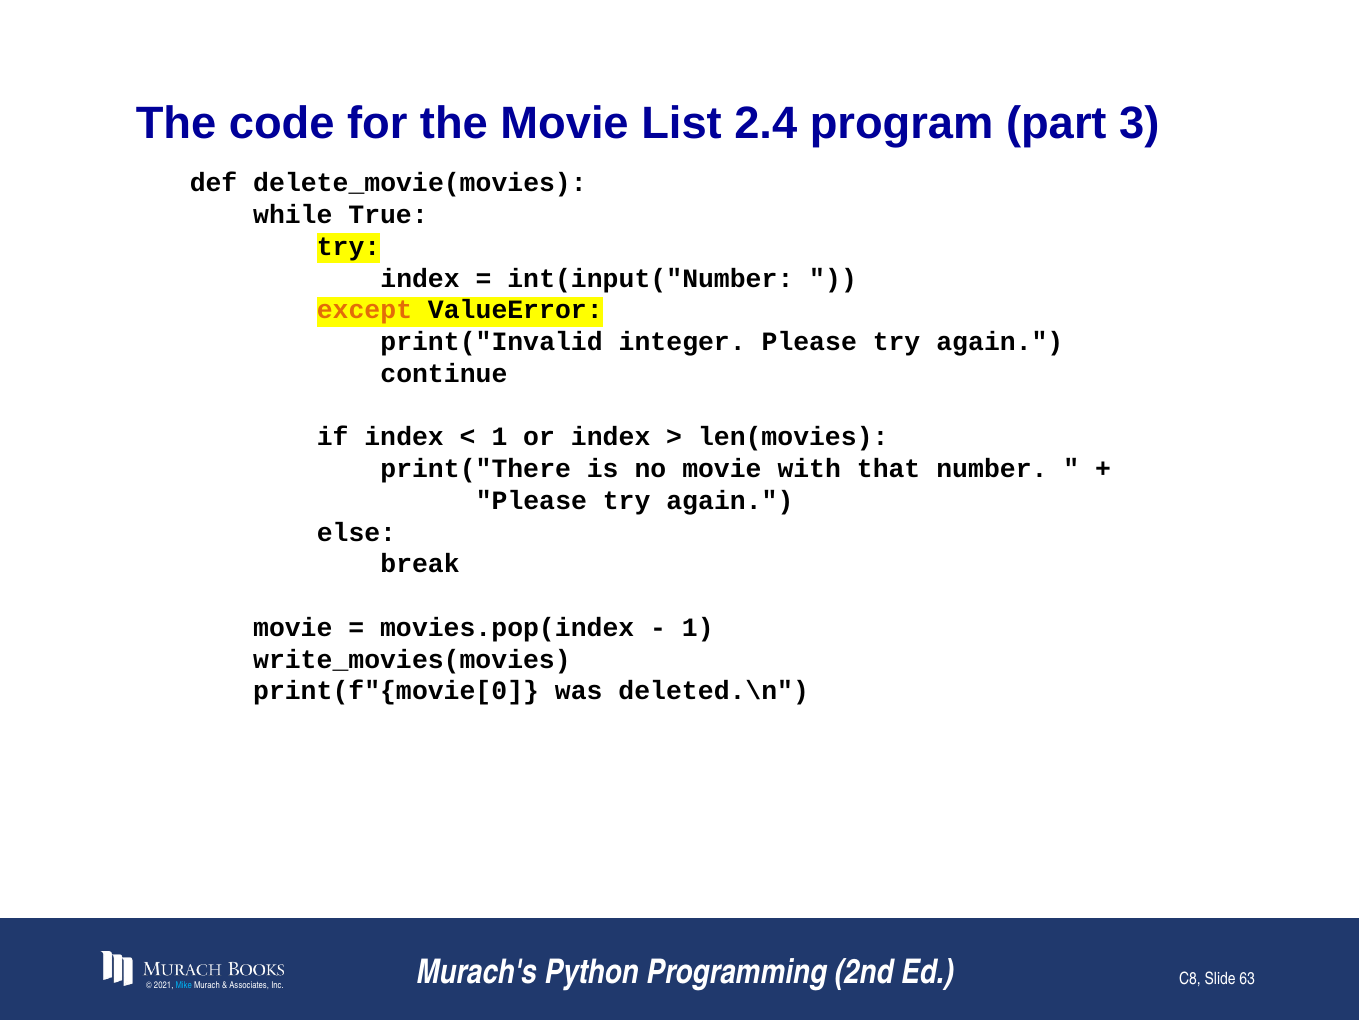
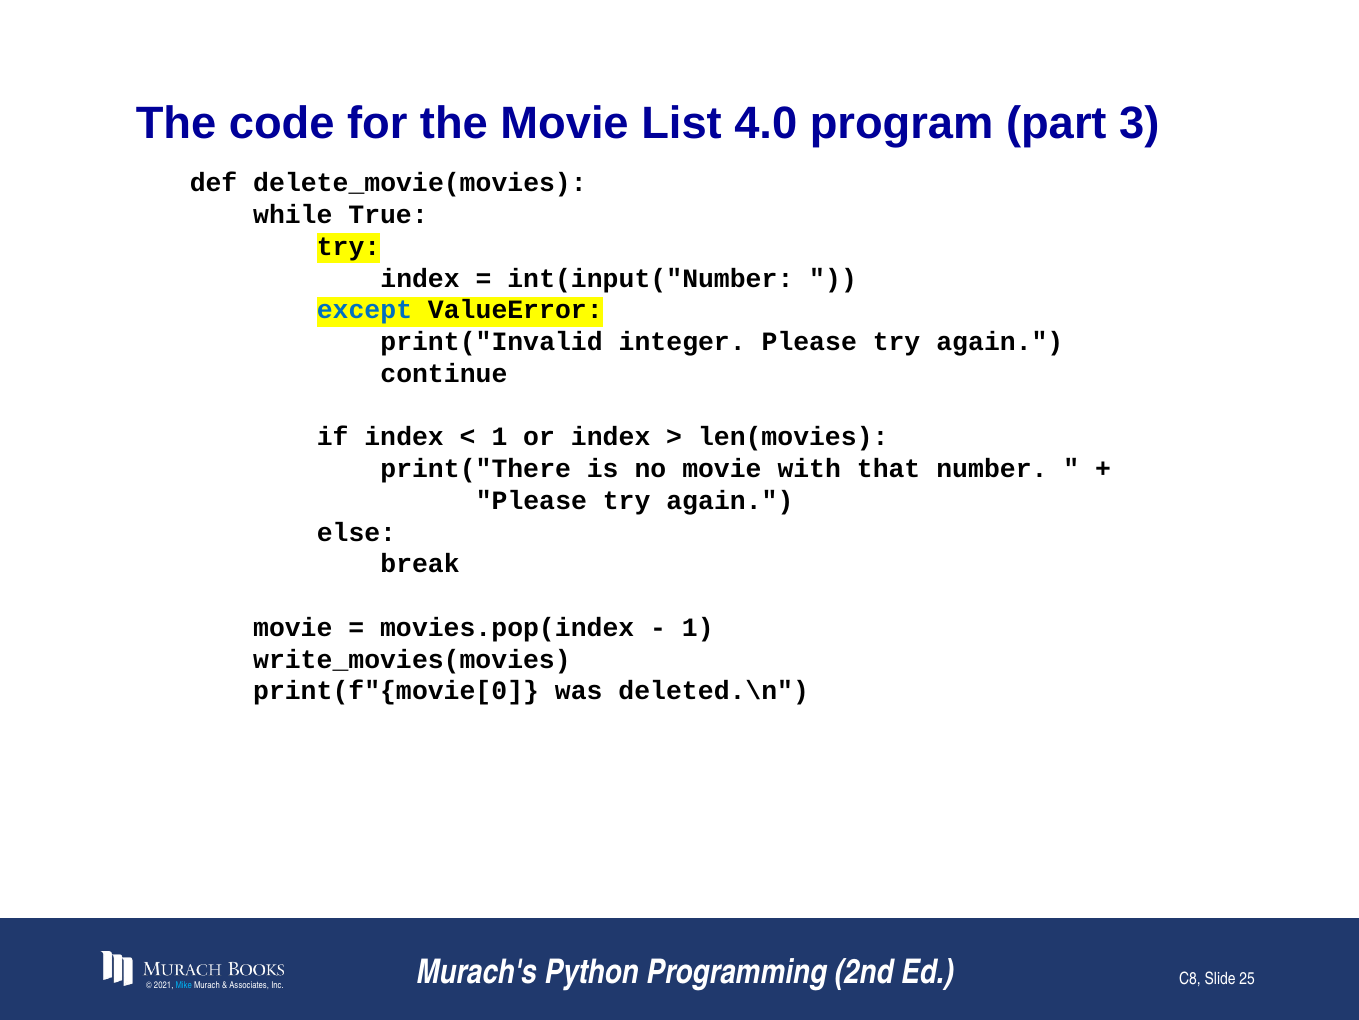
2.4: 2.4 -> 4.0 (766, 123)
except colour: orange -> blue (364, 310)
63: 63 -> 25 (1247, 978)
